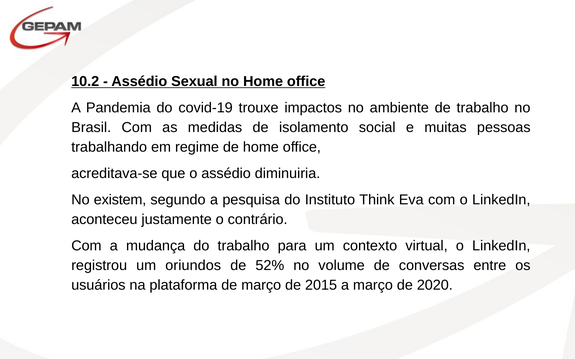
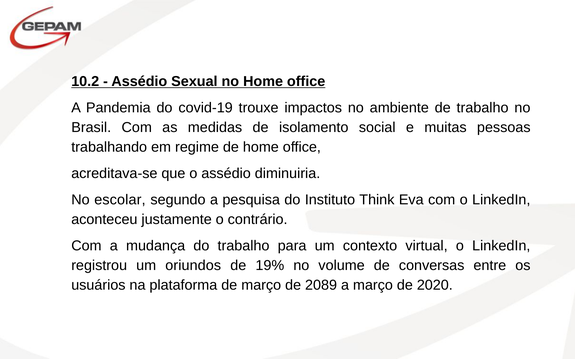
existem: existem -> escolar (120, 200)
52%: 52% -> 19% (270, 266)
2015: 2015 -> 2089 (321, 286)
